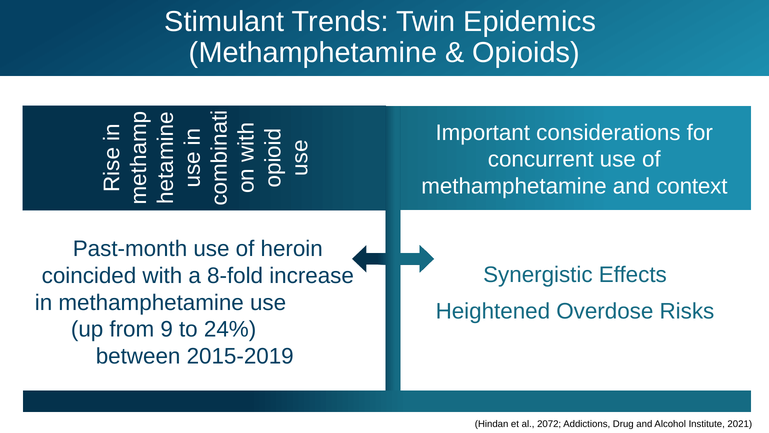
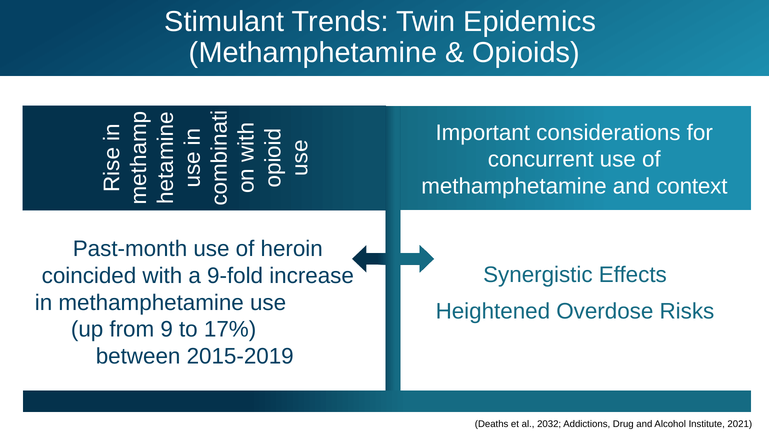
8-fold: 8-fold -> 9-fold (235, 275)
24%: 24% -> 17% (230, 329)
Hindan: Hindan -> Deaths (492, 424)
2072: 2072 -> 2032 (549, 424)
